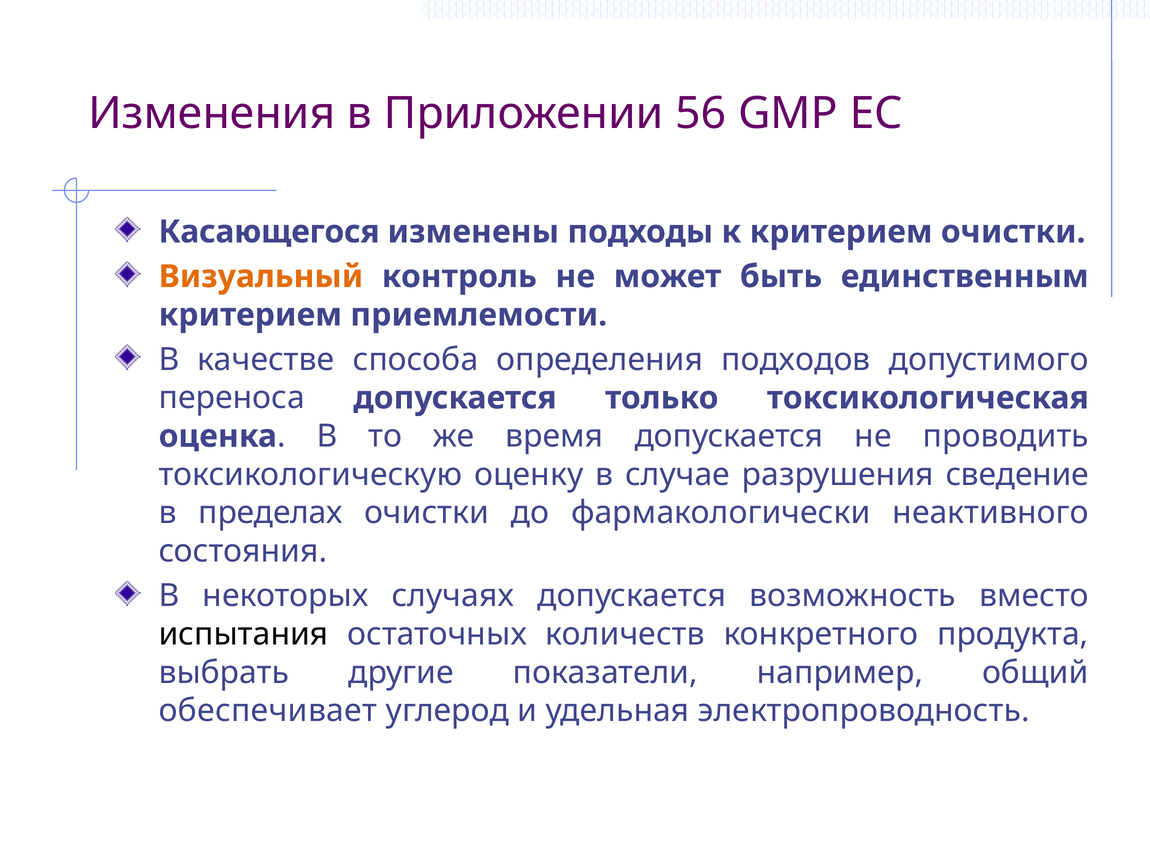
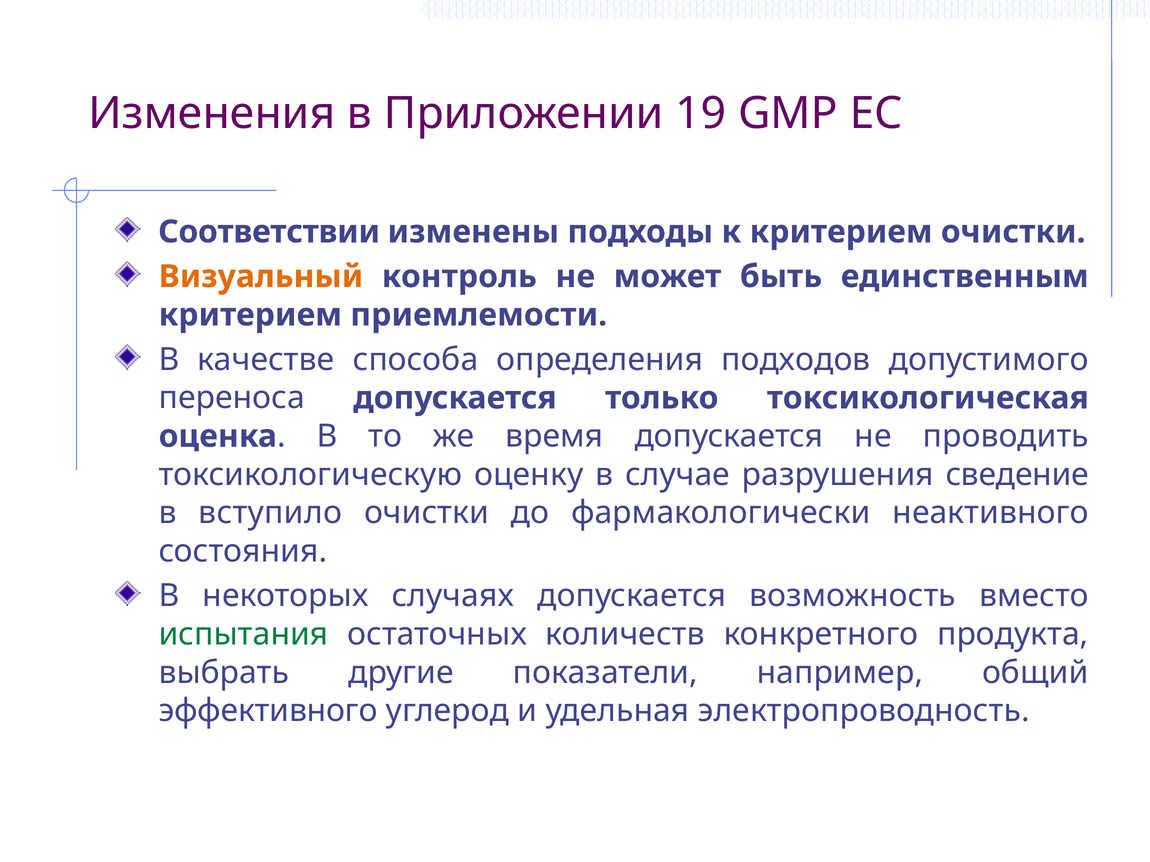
56: 56 -> 19 (701, 113)
Касающегося: Касающегося -> Соответствии (269, 232)
пределах: пределах -> вступило (270, 513)
испытания colour: black -> green (244, 635)
обеспечивает: обеспечивает -> эффективного (268, 711)
